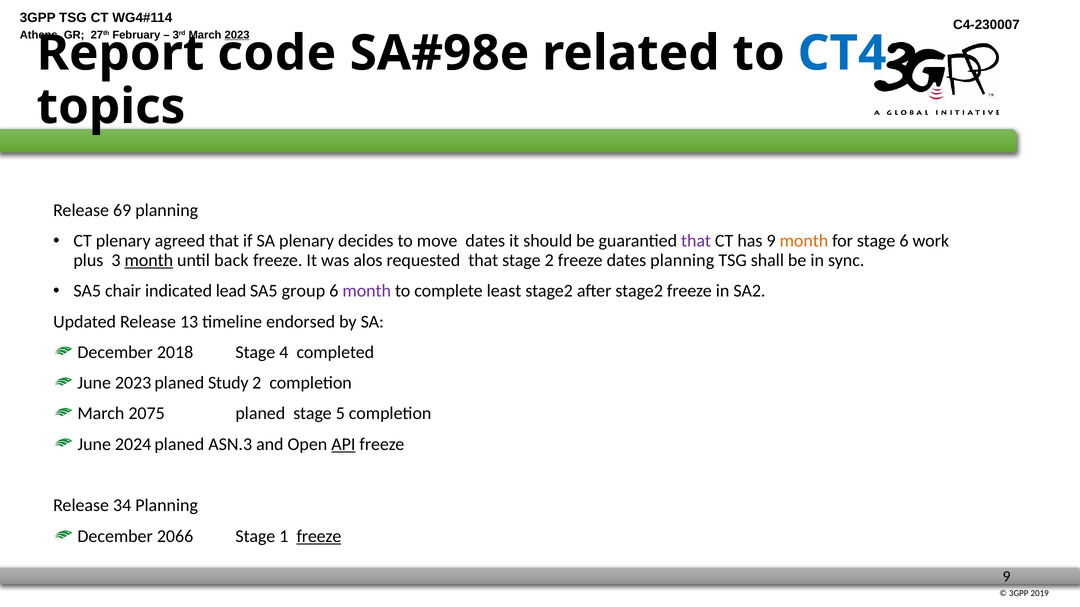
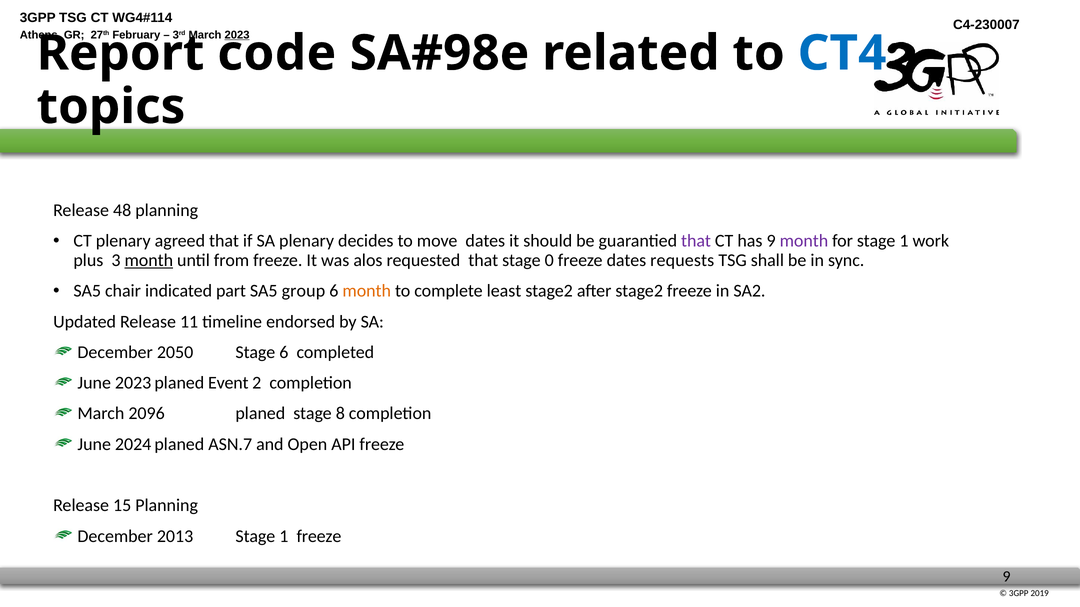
69: 69 -> 48 (122, 210)
month colour: orange -> purple (804, 241)
for stage 6: 6 -> 1 (904, 241)
back: back -> from (232, 261)
stage 2: 2 -> 0 (549, 261)
dates planning: planning -> requests (682, 261)
lead: lead -> part (231, 291)
month colour: purple -> orange (367, 291)
13: 13 -> 11 (189, 322)
2018: 2018 -> 2050 (175, 353)
Stage 4: 4 -> 6 (284, 353)
Study: Study -> Event (228, 383)
2075: 2075 -> 2096 (147, 414)
5: 5 -> 8 (340, 414)
ASN.3: ASN.3 -> ASN.7 (230, 445)
API underline: present -> none (343, 445)
34: 34 -> 15 (122, 506)
2066: 2066 -> 2013 (175, 537)
freeze underline: present -> none (319, 537)
